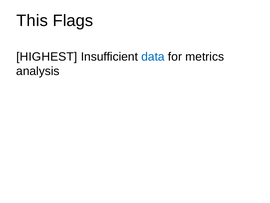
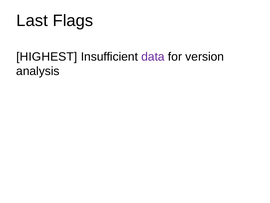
This: This -> Last (32, 20)
data colour: blue -> purple (153, 57)
metrics: metrics -> version (205, 57)
